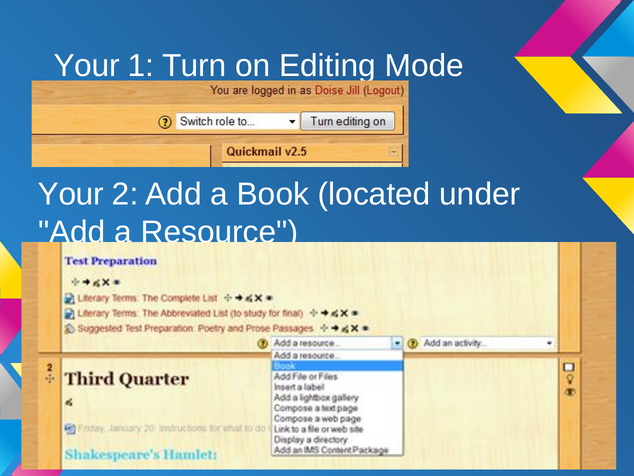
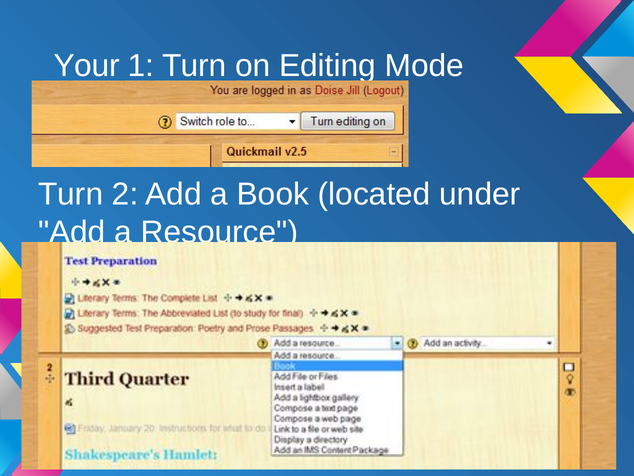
Your: Your -> Turn (71, 194)
